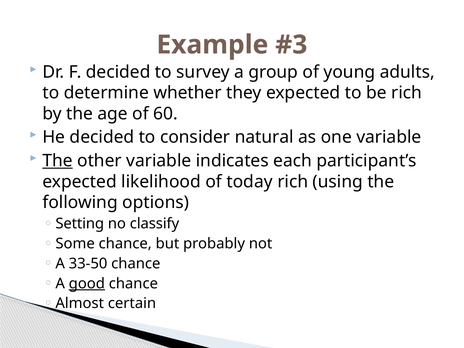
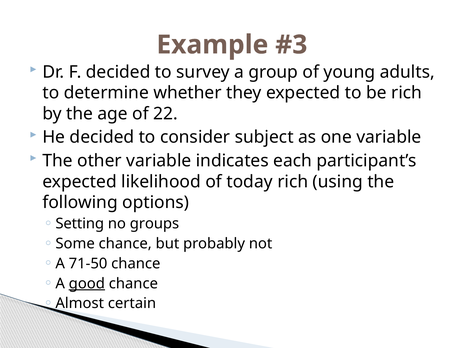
60: 60 -> 22 (166, 114)
natural: natural -> subject (264, 137)
The underline: present -> none (58, 161)
classify: classify -> groups (154, 224)
33-50: 33-50 -> 71-50 (88, 264)
